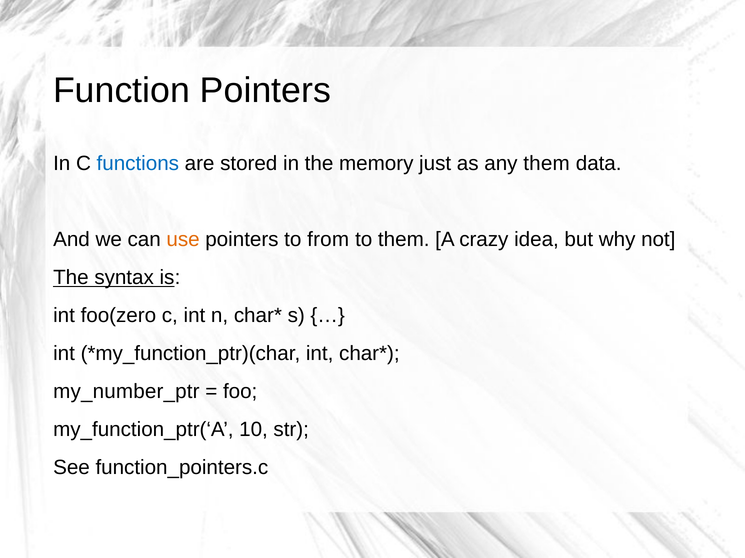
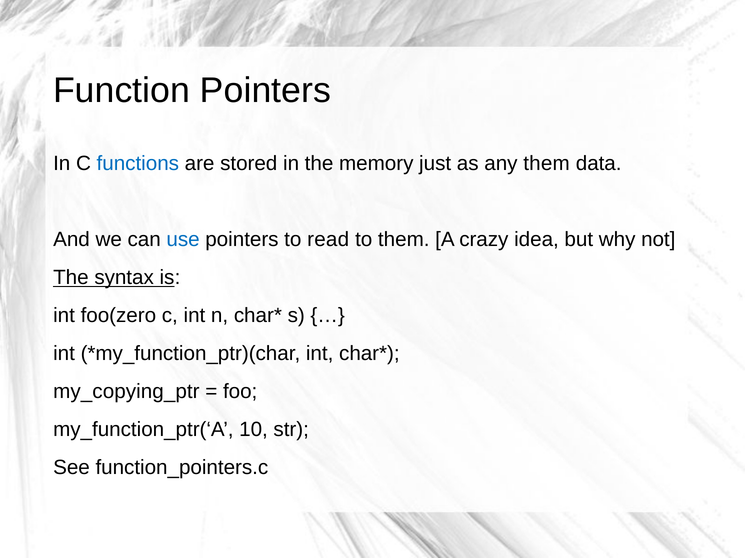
use colour: orange -> blue (183, 240)
from: from -> read (328, 240)
my_number_ptr: my_number_ptr -> my_copying_ptr (126, 392)
